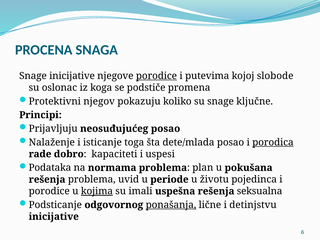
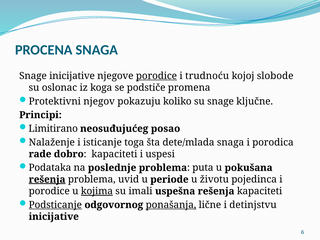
putevima: putevima -> trudnoću (207, 76)
Prijavljuju: Prijavljuju -> Limitirano (53, 129)
dete/mlada posao: posao -> snaga (231, 142)
porodica underline: present -> none (273, 142)
normama: normama -> poslednje (112, 168)
plan: plan -> puta (203, 168)
rešenja underline: none -> present (47, 179)
rešenja seksualna: seksualna -> kapaciteti (260, 191)
Podsticanje underline: none -> present (55, 205)
